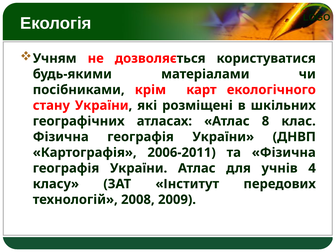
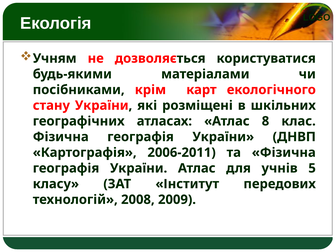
4: 4 -> 5 (312, 168)
